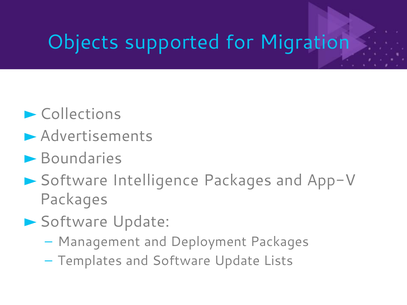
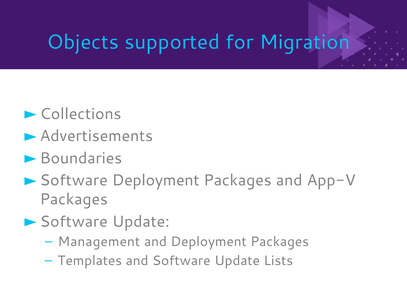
Intelligence: Intelligence -> Deployment (156, 181)
